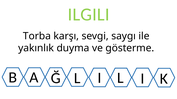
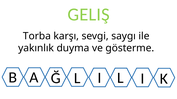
ILGILI: ILGILI -> GELIŞ (89, 15)
